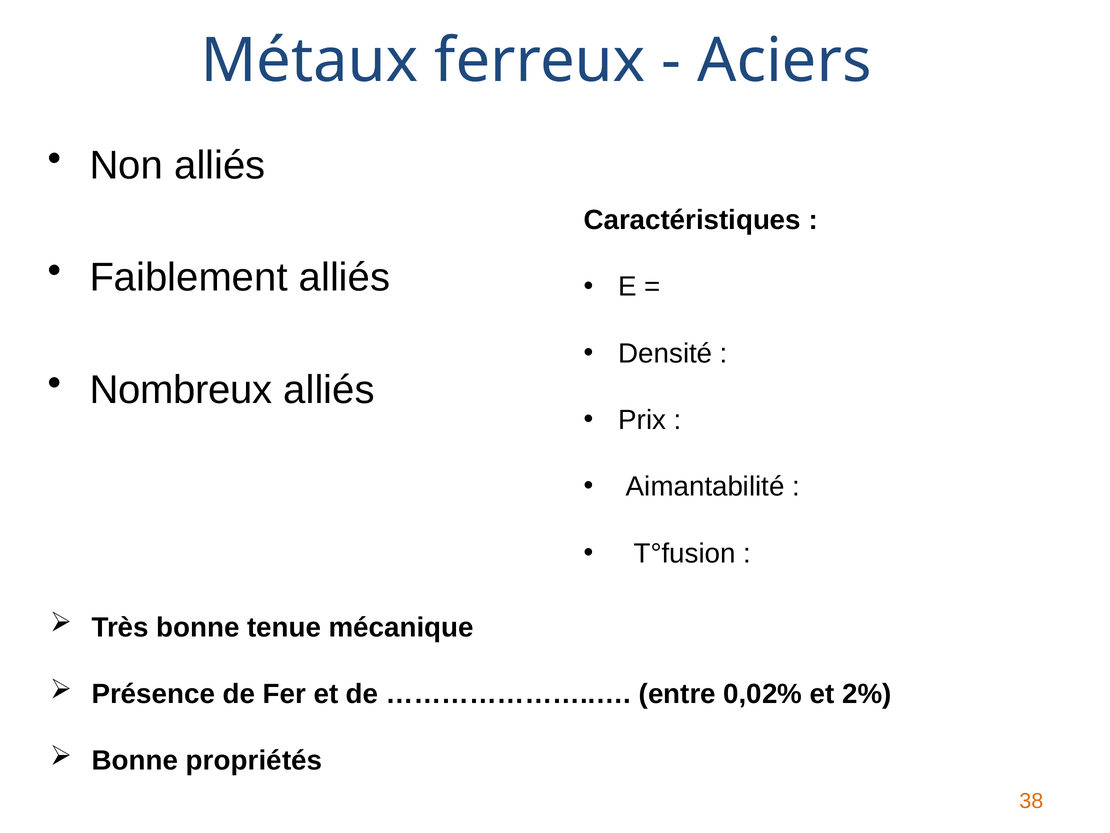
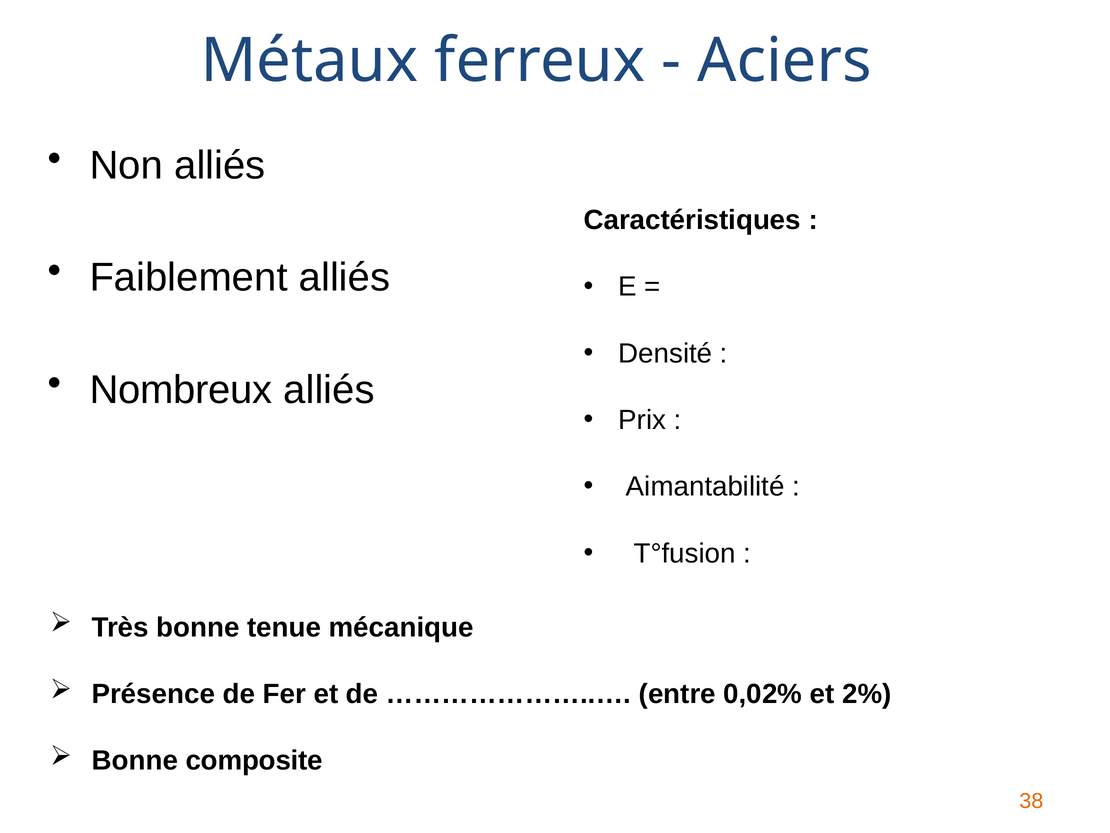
propriétés: propriétés -> composite (254, 760)
